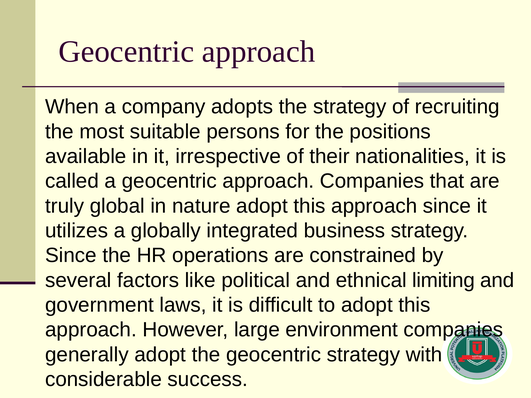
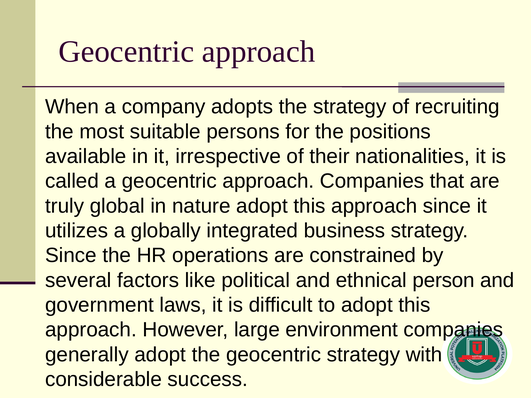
limiting: limiting -> person (444, 280)
